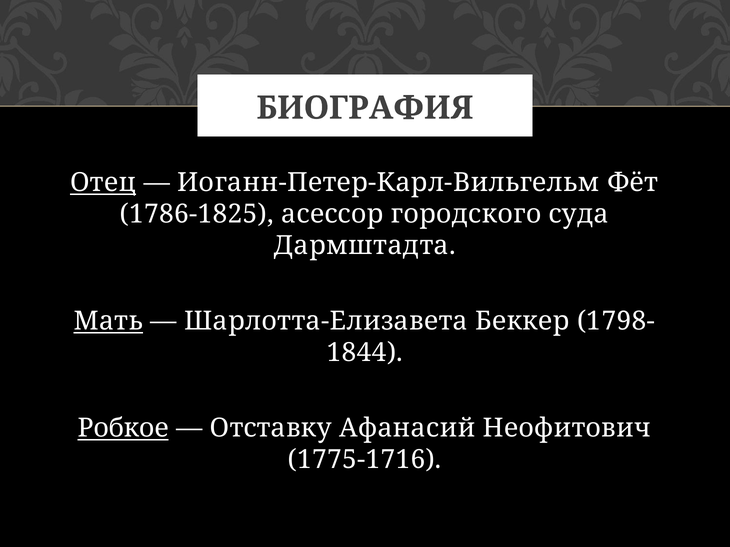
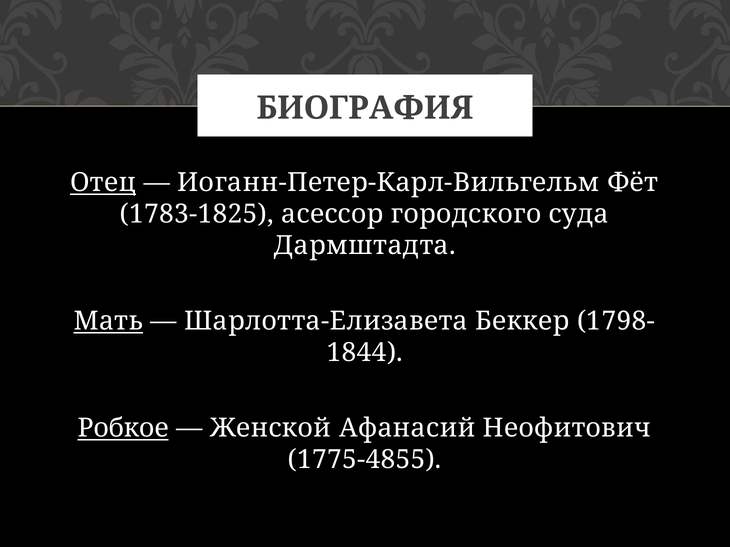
1786-1825: 1786-1825 -> 1783-1825 (197, 214)
Отставку: Отставку -> Женской (271, 428)
1775-1716: 1775-1716 -> 1775-4855 (365, 460)
